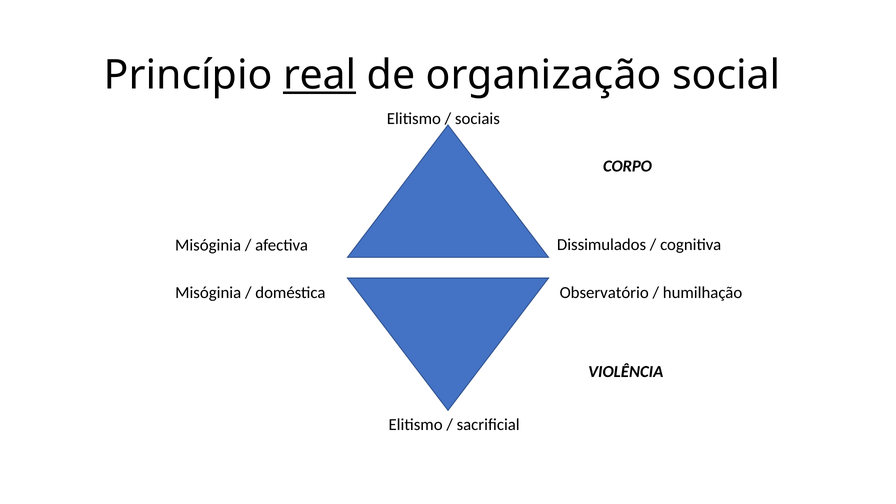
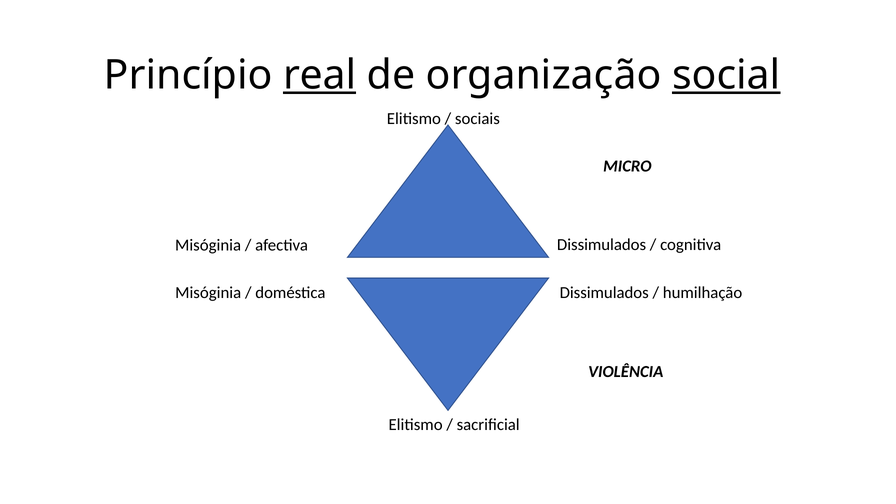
social underline: none -> present (726, 75)
CORPO: CORPO -> MICRO (627, 166)
doméstica Observatório: Observatório -> Dissimulados (604, 293)
